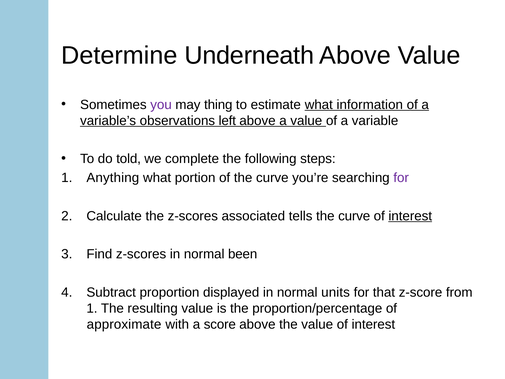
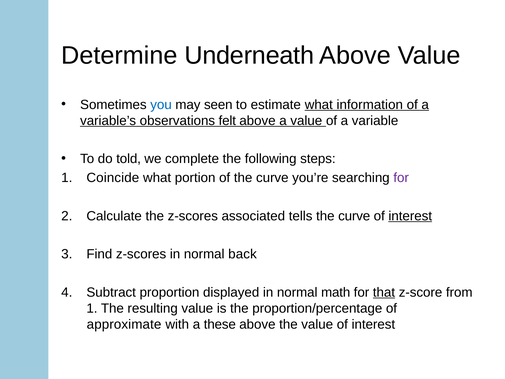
you colour: purple -> blue (161, 105)
thing: thing -> seen (218, 105)
left: left -> felt (227, 121)
Anything: Anything -> Coincide (113, 178)
been: been -> back (243, 254)
units: units -> math (336, 292)
that underline: none -> present (384, 292)
score: score -> these (220, 324)
